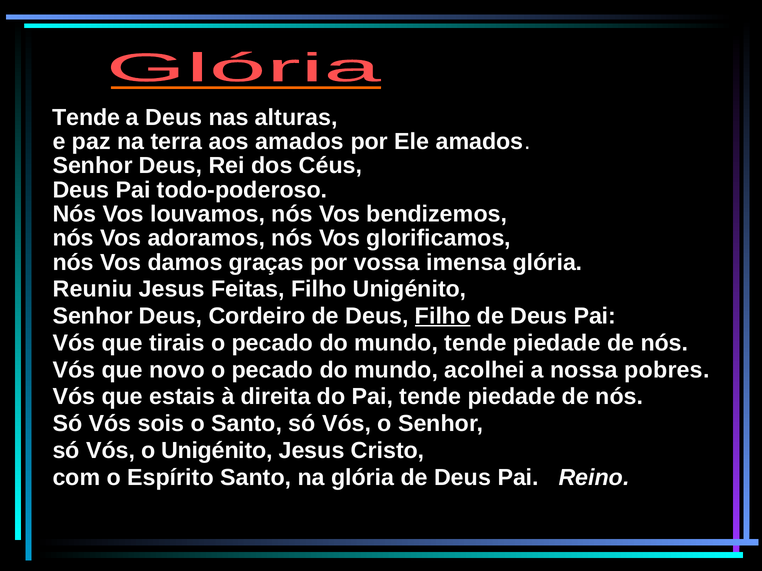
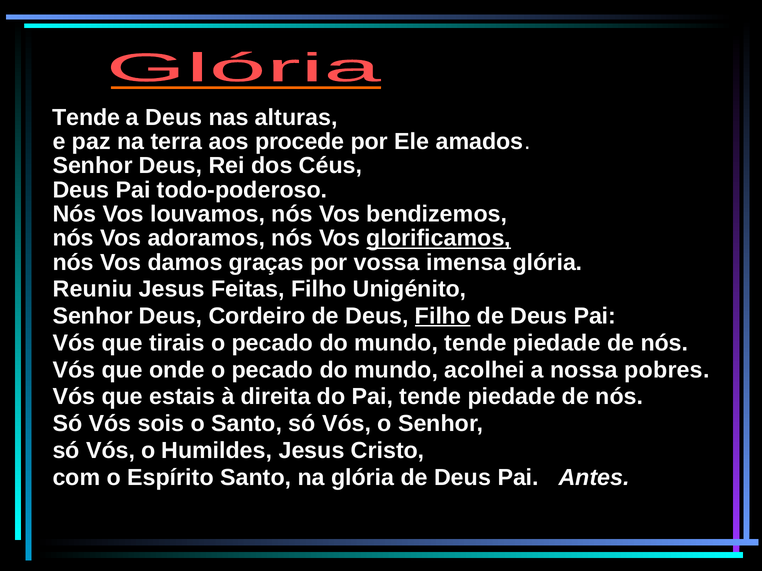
aos amados: amados -> procede (300, 142)
glorificamos underline: none -> present (439, 238)
novo: novo -> onde (177, 370)
o Unigénito: Unigénito -> Humildes (217, 451)
Reino: Reino -> Antes (594, 478)
